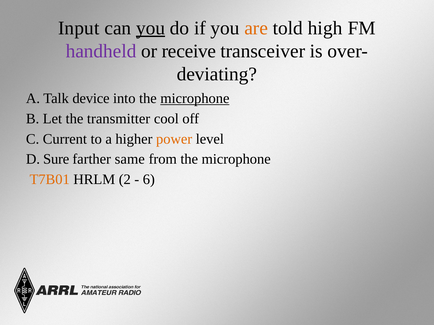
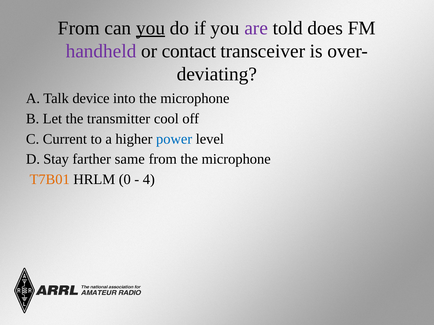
Input: Input -> From (79, 28)
are colour: orange -> purple (256, 28)
high: high -> does (325, 28)
receive: receive -> contact (189, 51)
microphone underline: present -> none (195, 99)
power colour: orange -> blue (174, 139)
Sure: Sure -> Stay (56, 159)
2: 2 -> 0 (125, 180)
6: 6 -> 4 (149, 180)
